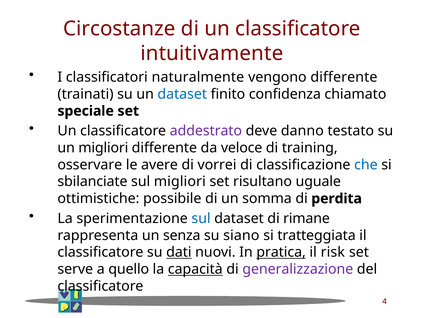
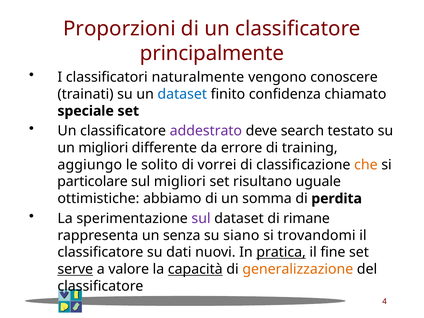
Circostanze: Circostanze -> Proporzioni (119, 29)
intuitivamente: intuitivamente -> principalmente (212, 53)
vengono differente: differente -> conoscere (344, 77)
danno: danno -> search (302, 131)
veloce: veloce -> errore (242, 148)
osservare: osservare -> aggiungo (90, 165)
avere: avere -> solito (159, 165)
che colour: blue -> orange (366, 165)
sbilanciate: sbilanciate -> particolare (92, 182)
possibile: possibile -> abbiamo (172, 199)
sul colour: blue -> purple (201, 218)
tratteggiata: tratteggiata -> trovandomi (317, 235)
dati underline: present -> none (179, 252)
risk: risk -> fine (333, 252)
serve underline: none -> present (75, 269)
quello: quello -> valore (129, 269)
generalizzazione colour: purple -> orange (298, 269)
